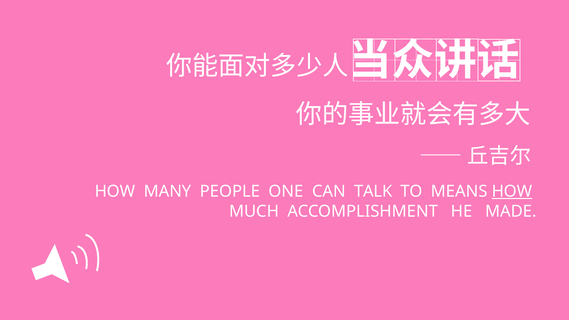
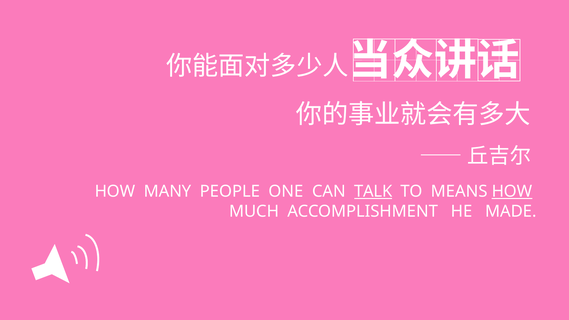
TALK underline: none -> present (373, 192)
